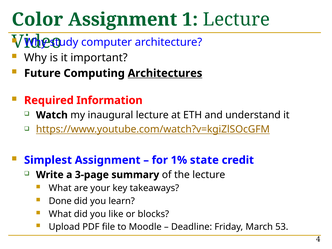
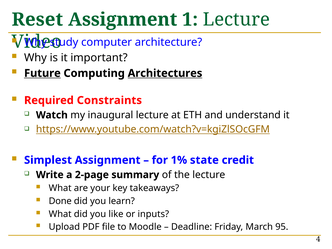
Color: Color -> Reset (37, 20)
Future underline: none -> present (42, 73)
Information: Information -> Constraints (109, 100)
3-page: 3-page -> 2-page (92, 175)
blocks: blocks -> inputs (153, 214)
53: 53 -> 95 (282, 227)
